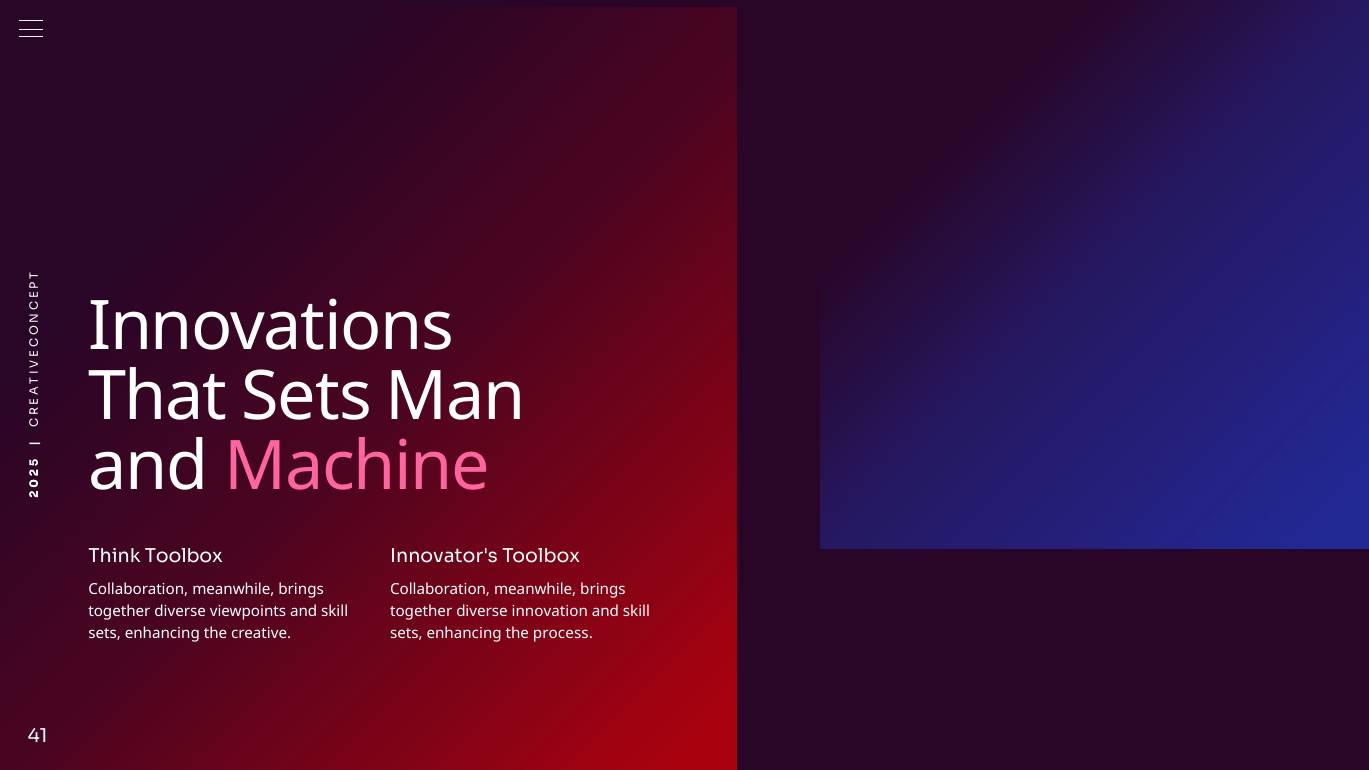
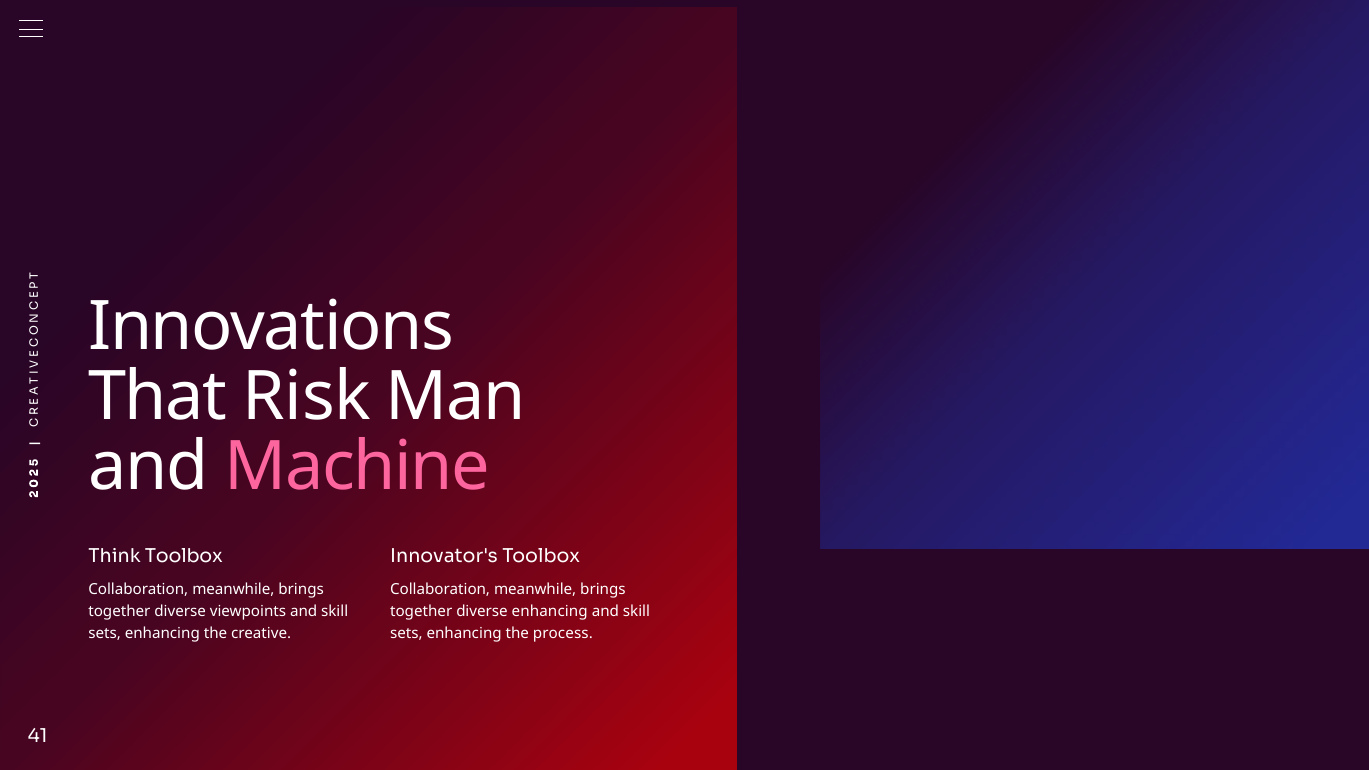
That Sets: Sets -> Risk (307, 397)
diverse innovation: innovation -> enhancing (550, 612)
